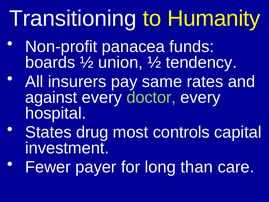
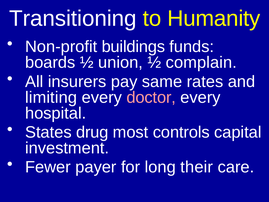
panacea: panacea -> buildings (133, 47)
tendency: tendency -> complain (201, 62)
against: against -> limiting (51, 97)
doctor colour: light green -> pink (151, 97)
than: than -> their (197, 167)
